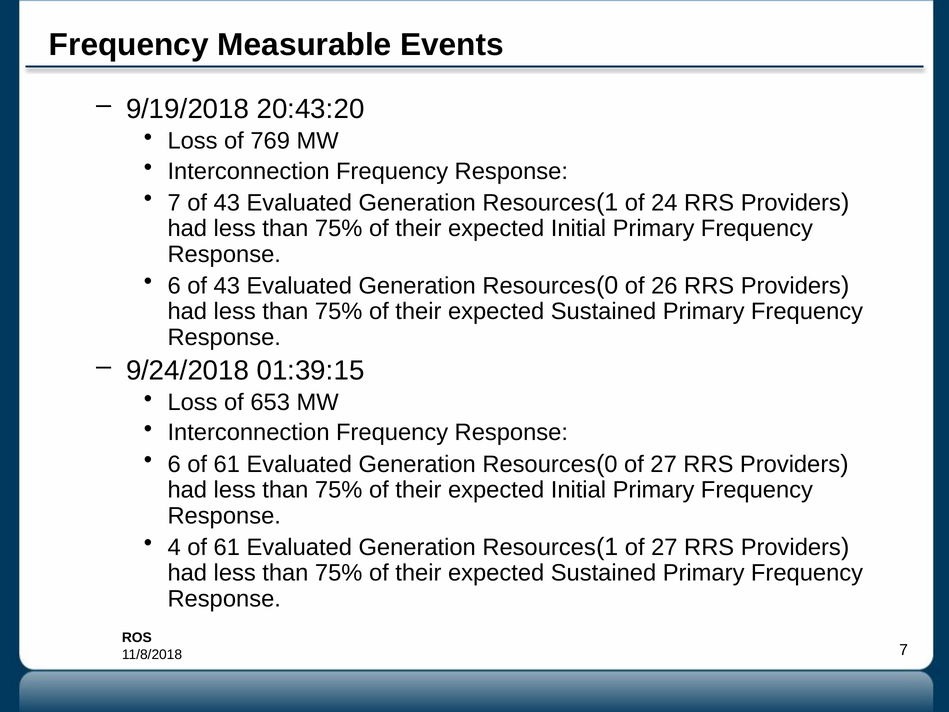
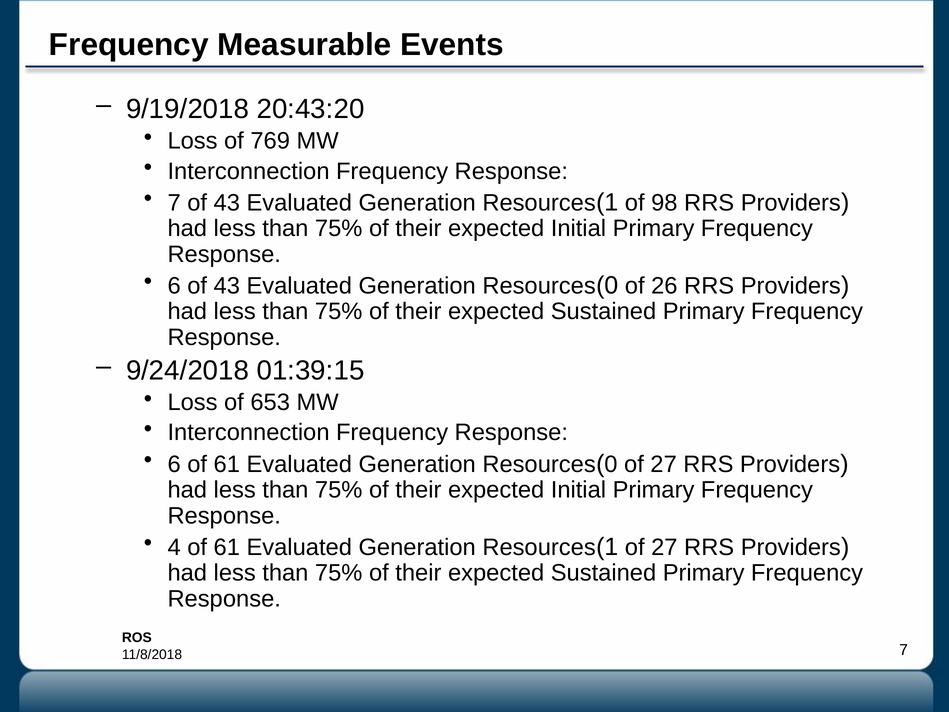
24: 24 -> 98 (664, 203)
